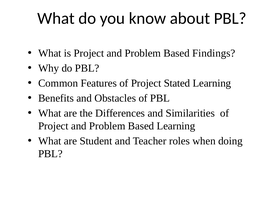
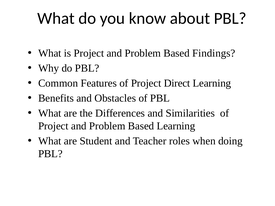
Stated: Stated -> Direct (177, 83)
